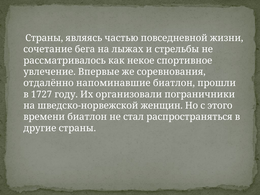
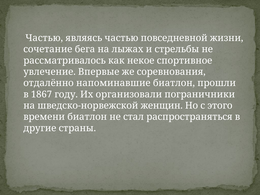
Страны: Страны -> Частью (44, 38)
1727: 1727 -> 1867 (41, 94)
